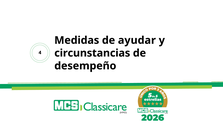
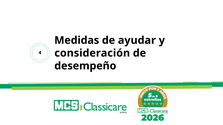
circunstancias: circunstancias -> consideración (92, 53)
